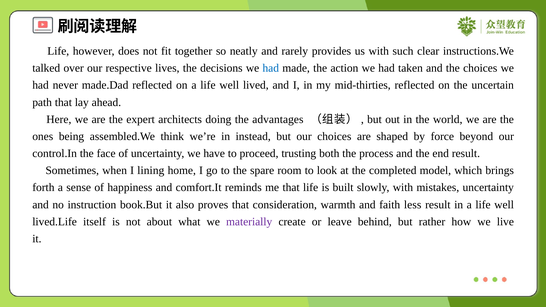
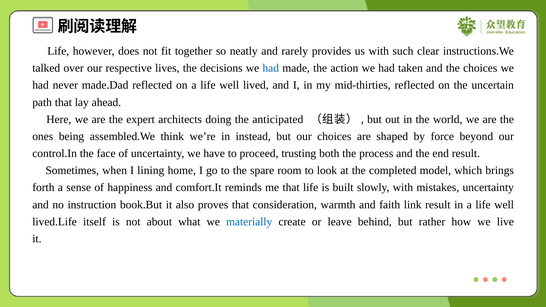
advantages: advantages -> anticipated (278, 119)
less: less -> link (413, 205)
materially colour: purple -> blue (249, 222)
